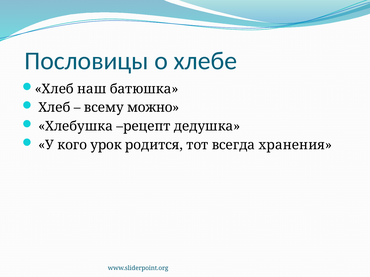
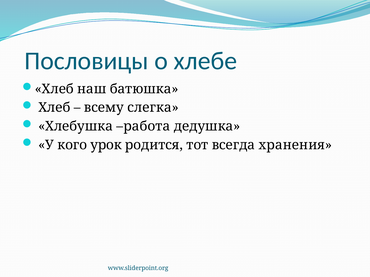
можно: можно -> слегка (153, 108)
рецепт: рецепт -> работа (143, 126)
